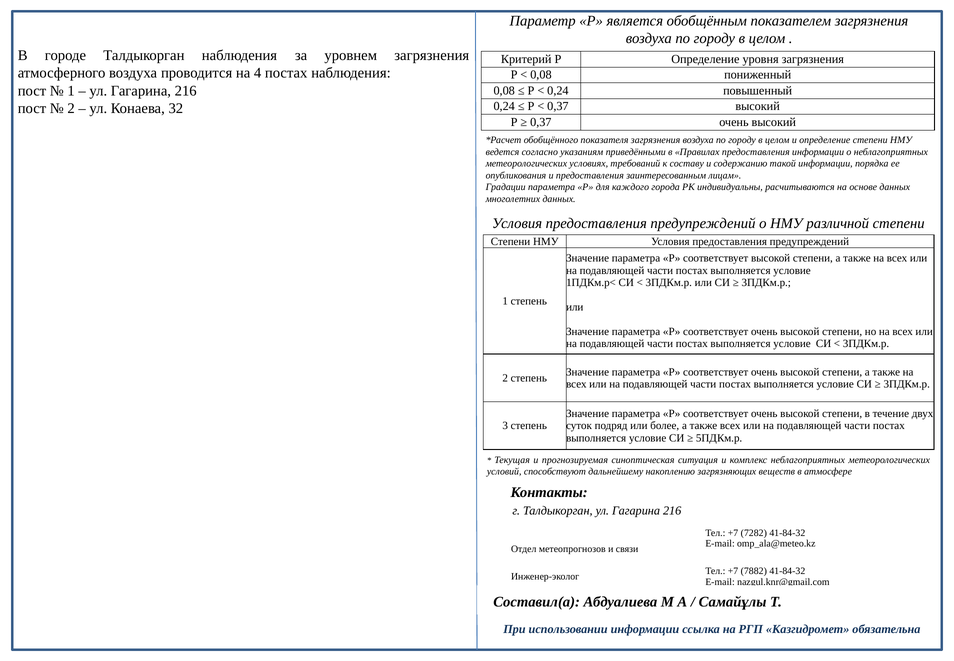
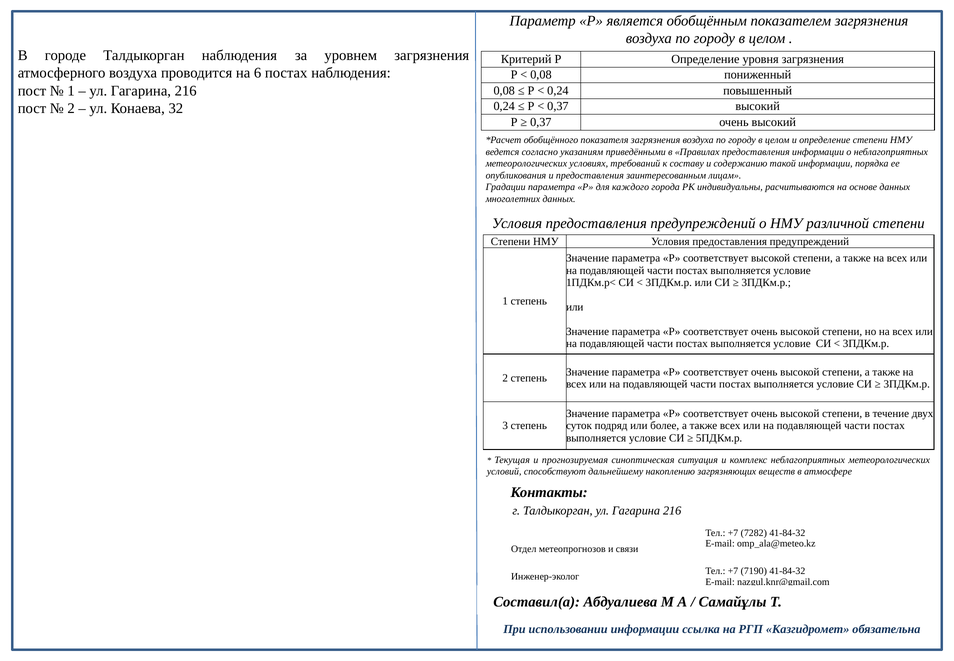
4: 4 -> 6 (258, 73)
7882: 7882 -> 7190 (754, 571)
